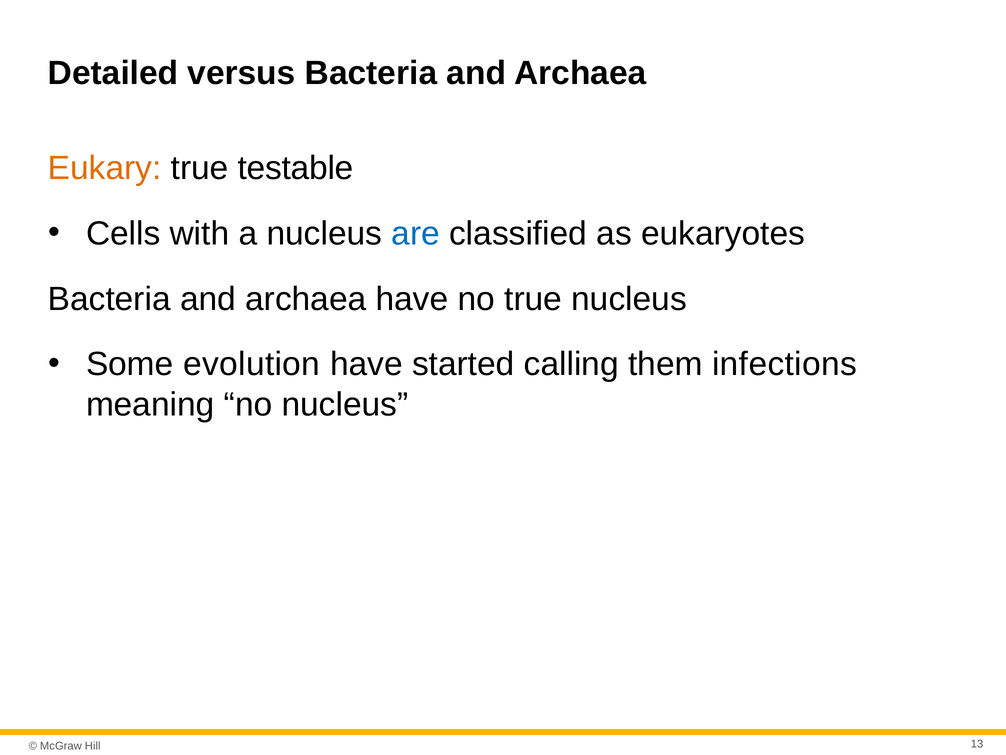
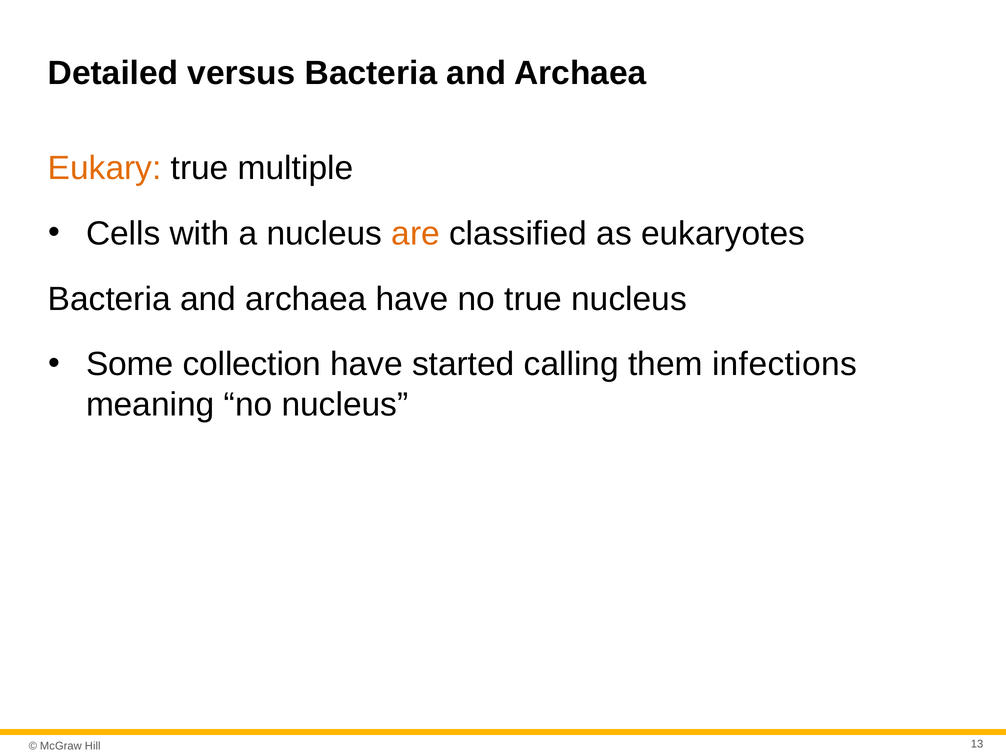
testable: testable -> multiple (296, 168)
are colour: blue -> orange (416, 233)
evolution: evolution -> collection (252, 364)
